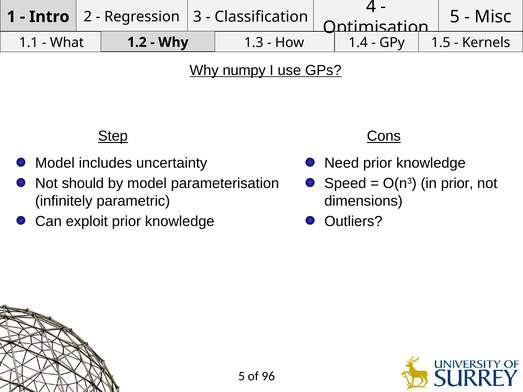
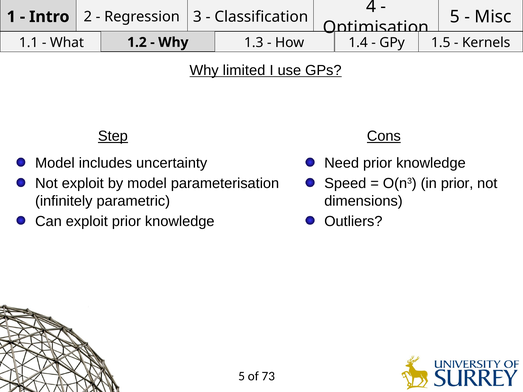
numpy: numpy -> limited (244, 70)
Not should: should -> exploit (83, 184)
96: 96 -> 73 (268, 376)
